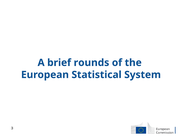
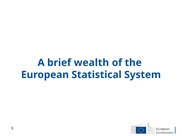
rounds: rounds -> wealth (91, 63)
